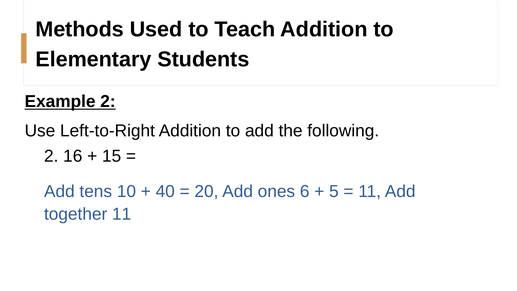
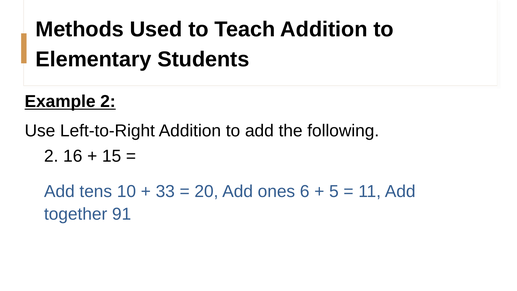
40: 40 -> 33 (165, 191)
together 11: 11 -> 91 (122, 214)
